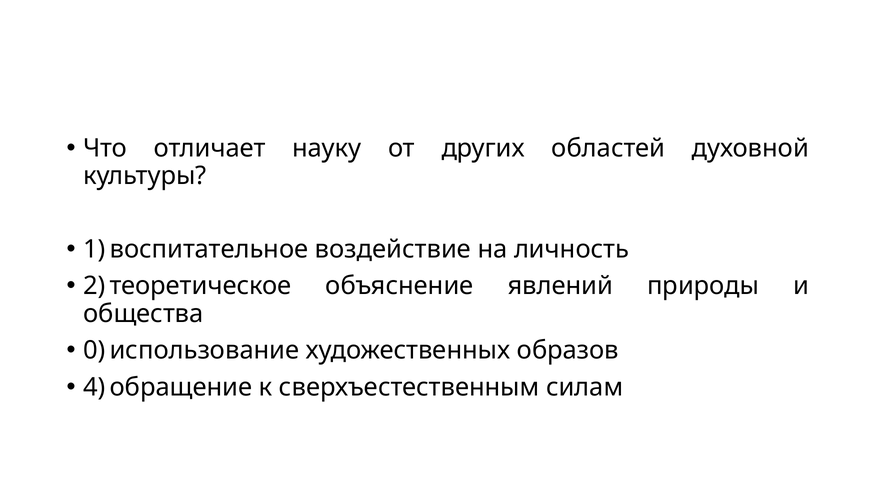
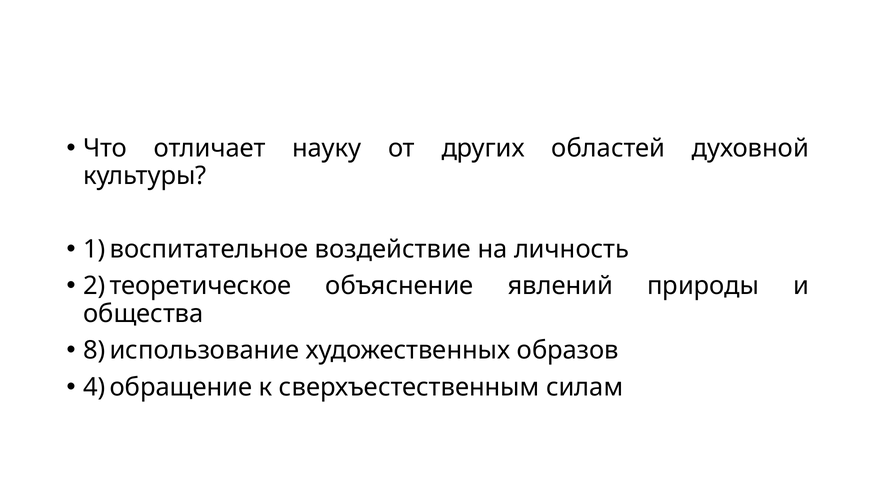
0: 0 -> 8 (94, 350)
